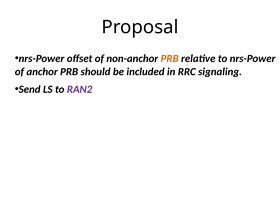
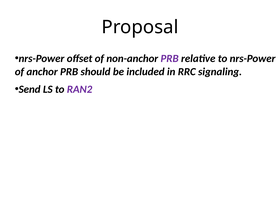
PRB colour: orange -> purple (170, 59)
